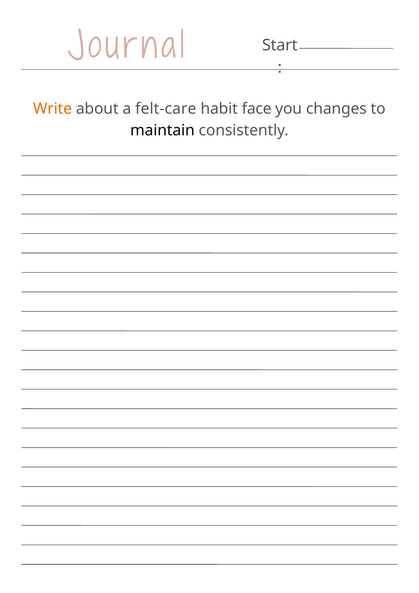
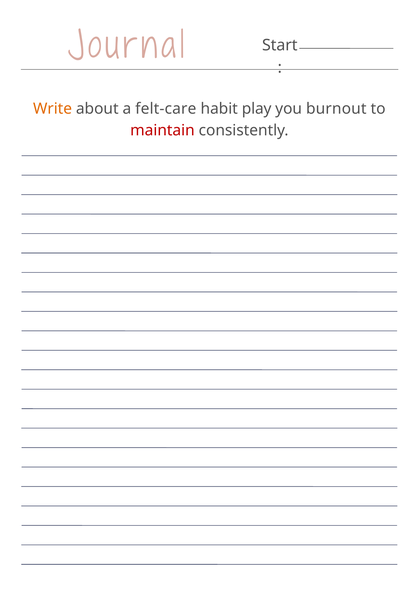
face: face -> play (257, 109)
changes: changes -> burnout (336, 109)
maintain colour: black -> red (162, 130)
